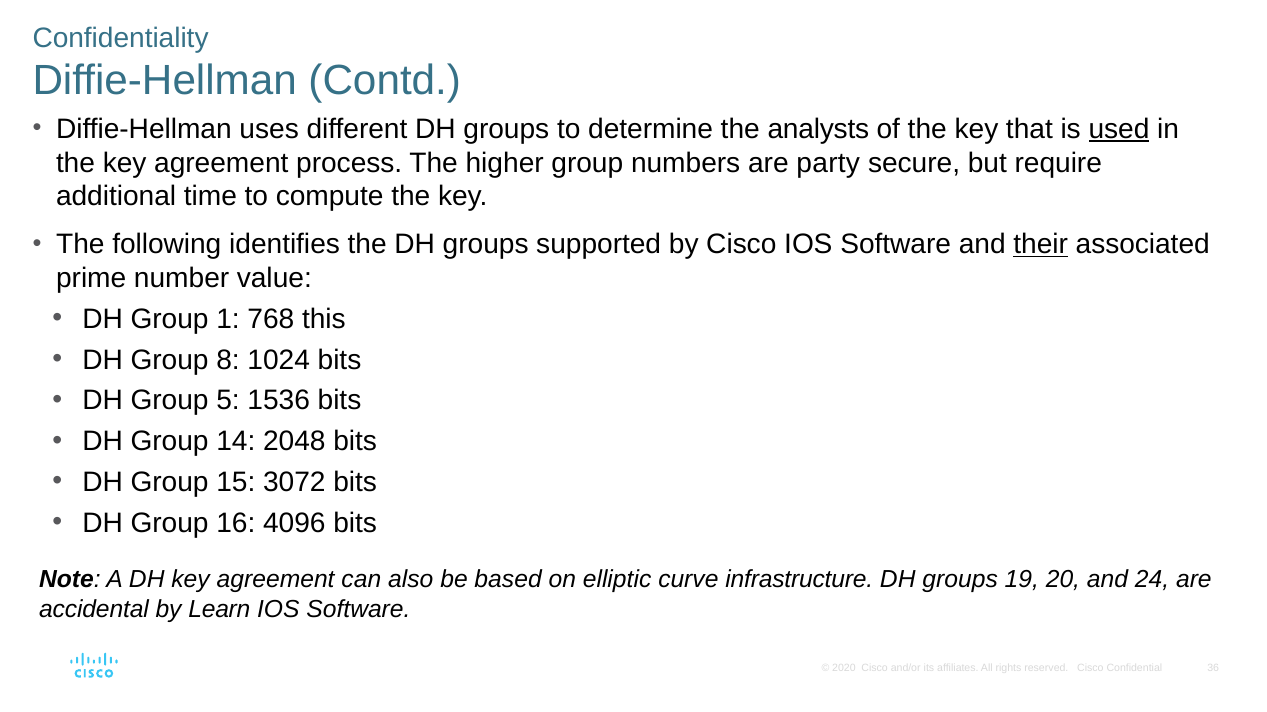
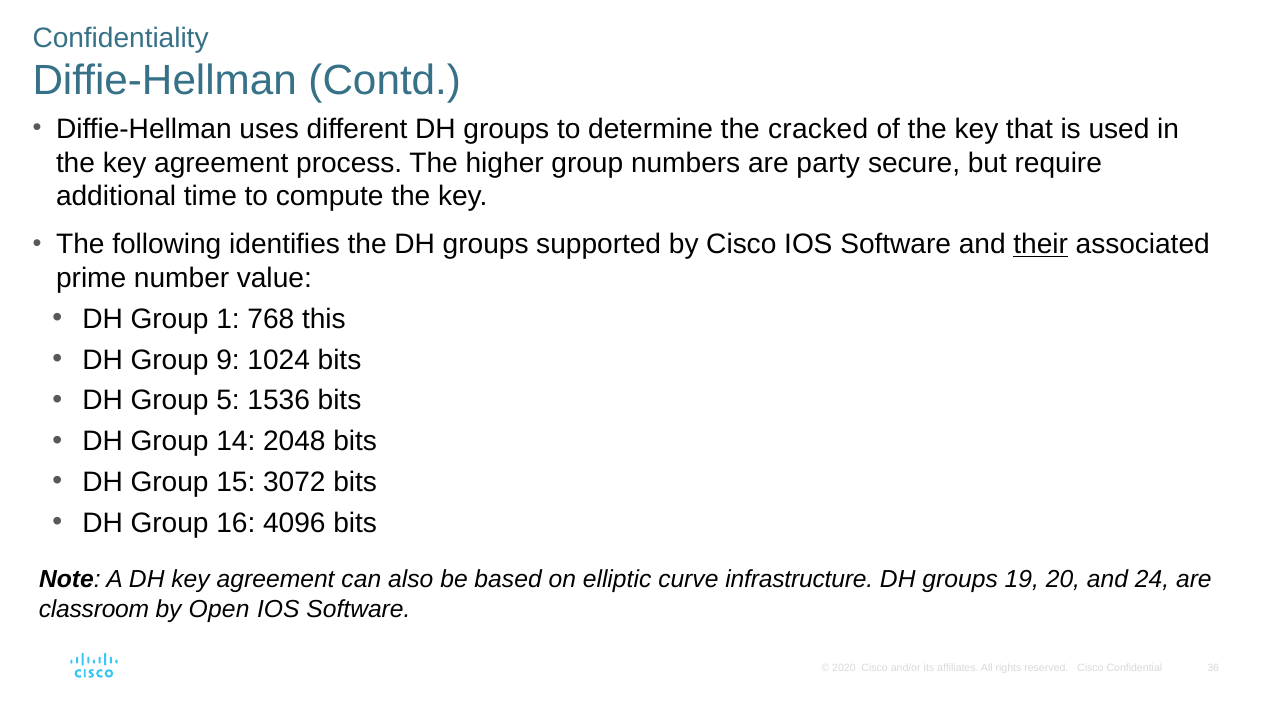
analysts: analysts -> cracked (818, 129)
used underline: present -> none (1119, 129)
8: 8 -> 9 (228, 360)
accidental: accidental -> classroom (94, 610)
Learn: Learn -> Open (219, 610)
